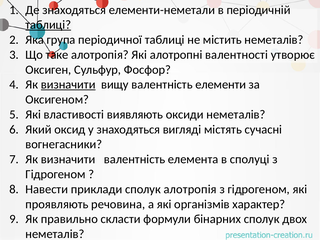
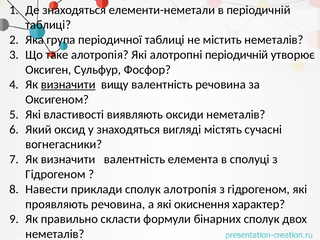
таблиці underline: present -> none (48, 25)
алотропні валентності: валентності -> періодичній (237, 55)
валентність елементи: елементи -> речовина (221, 85)
організмів: організмів -> окиснення (202, 204)
